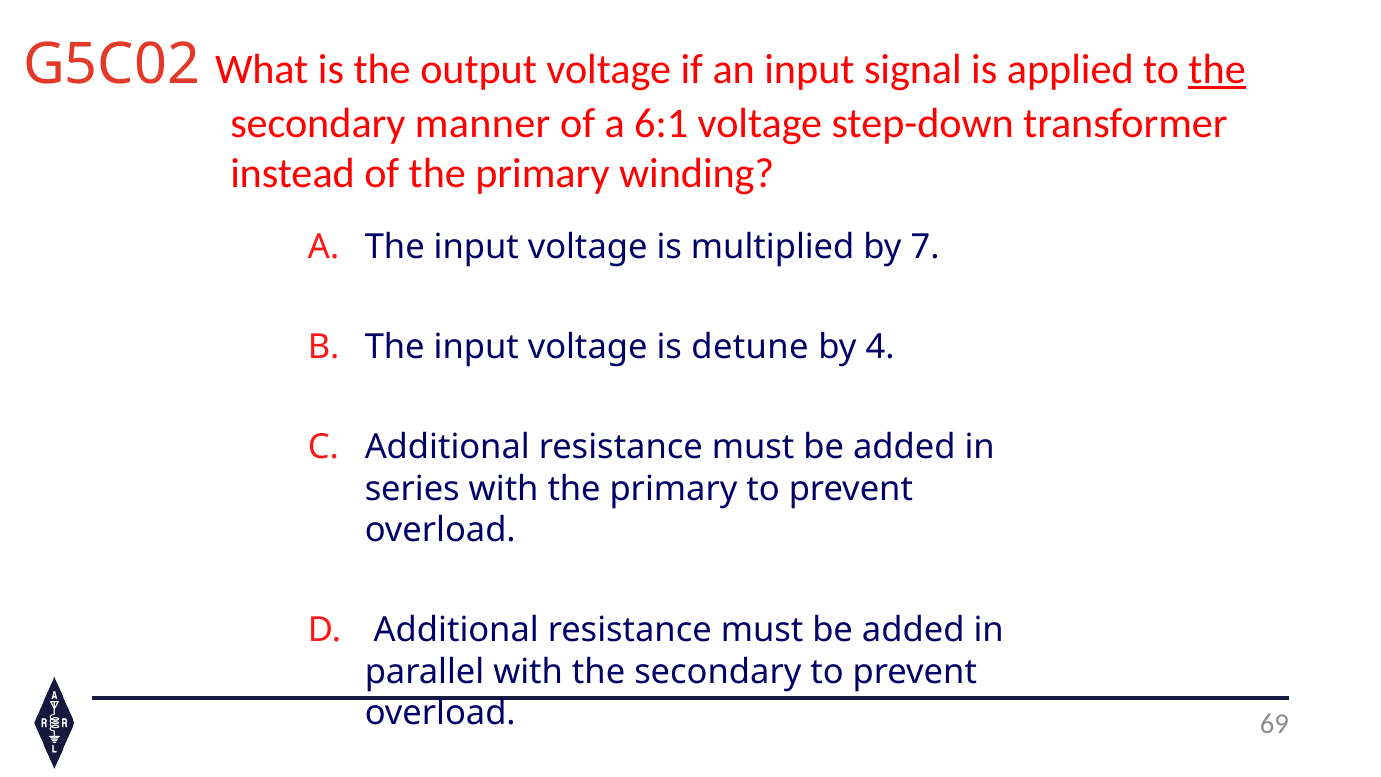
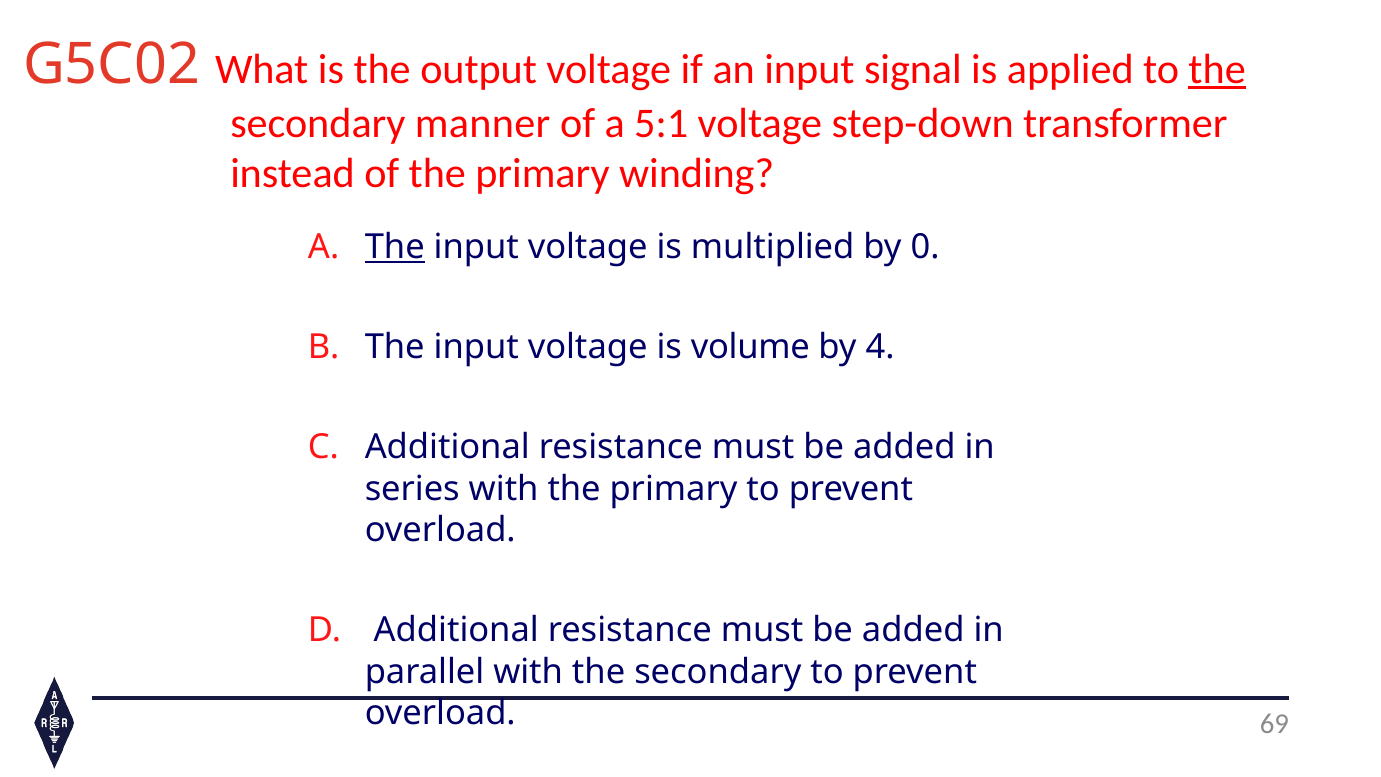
6:1: 6:1 -> 5:1 (661, 123)
The underline: none -> present (395, 247)
7: 7 -> 0 (925, 247)
detune: detune -> volume (750, 347)
